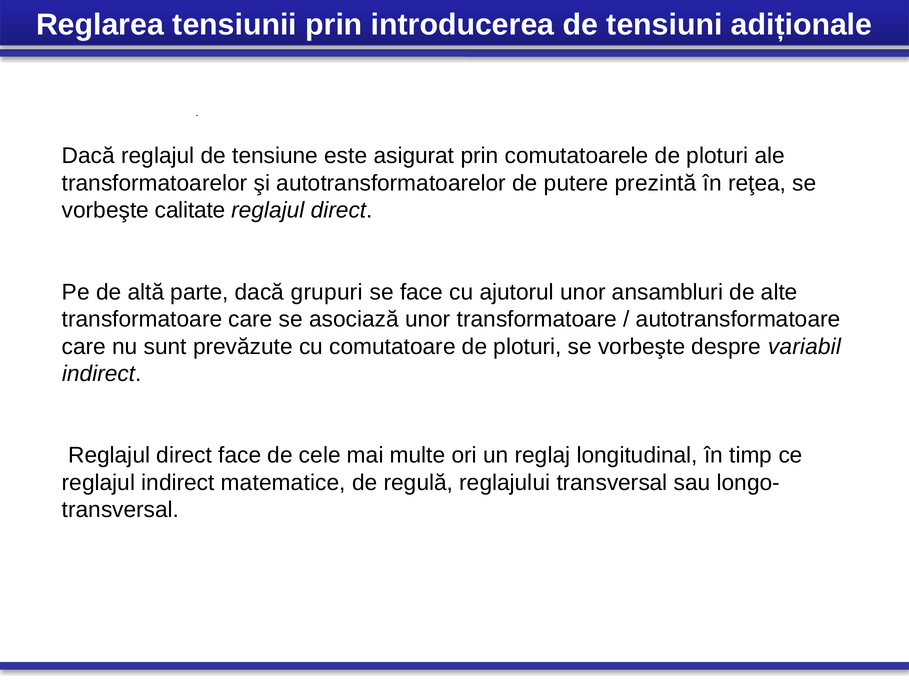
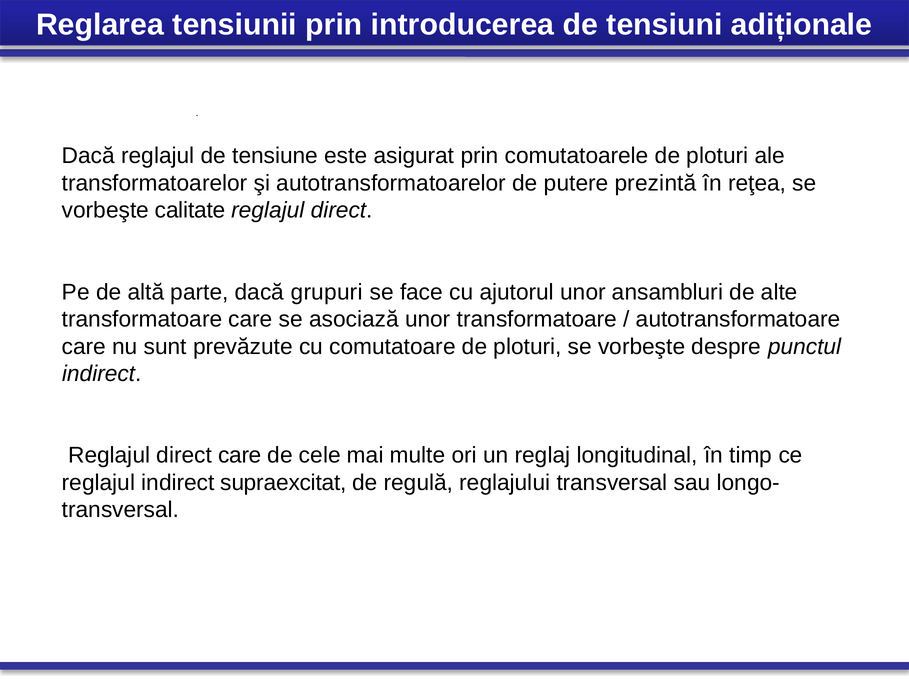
variabil: variabil -> punctul (805, 347)
direct face: face -> care (240, 456)
matematice: matematice -> supraexcitat (283, 483)
